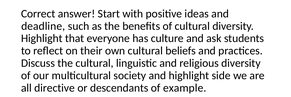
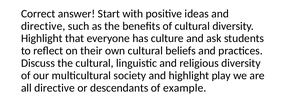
deadline: deadline -> directive (43, 26)
side: side -> play (221, 75)
